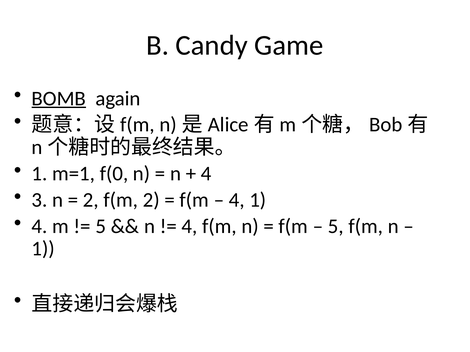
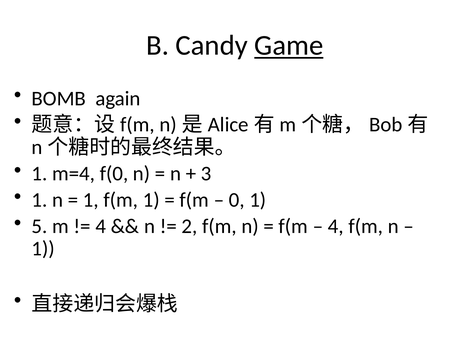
Game underline: none -> present (289, 45)
BOMB underline: present -> none (59, 99)
m=1: m=1 -> m=4 (74, 174)
4: 4 -> 3 (206, 174)
3: 3 -> 1 (39, 200)
2: 2 -> 1 (91, 200)
f(m 2: 2 -> 1 (151, 200)
4: 4 -> 0 (237, 200)
4: 4 -> 5 (39, 226)
5: 5 -> 4 (101, 226)
4: 4 -> 2 (190, 226)
5: 5 -> 4 (336, 226)
